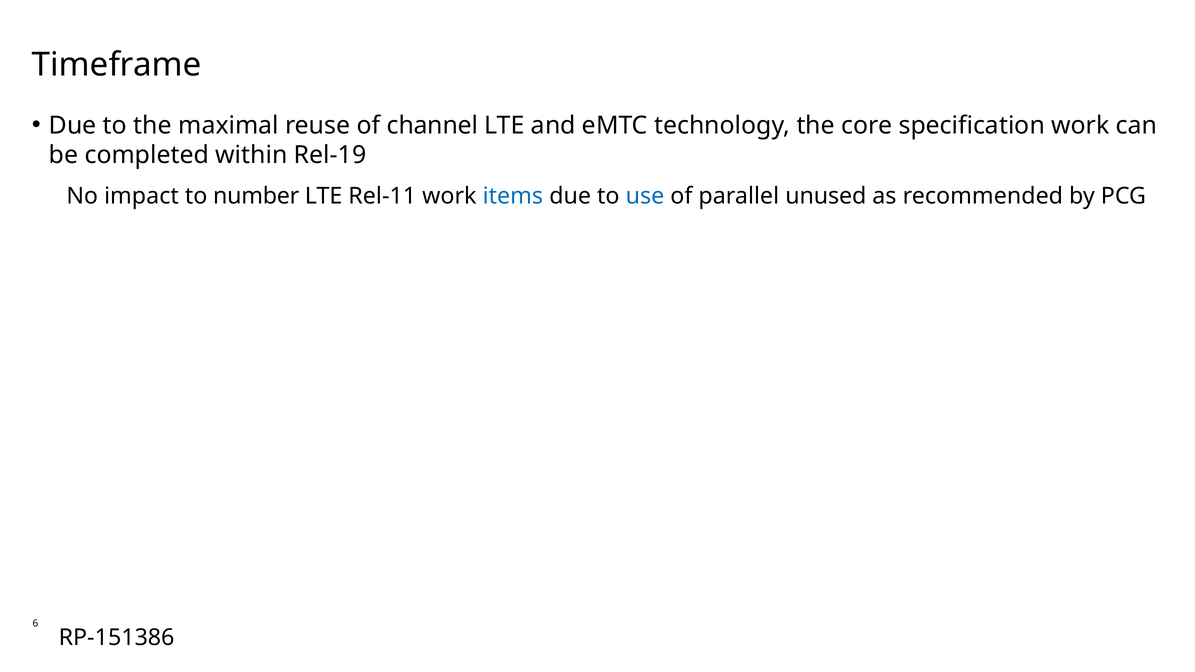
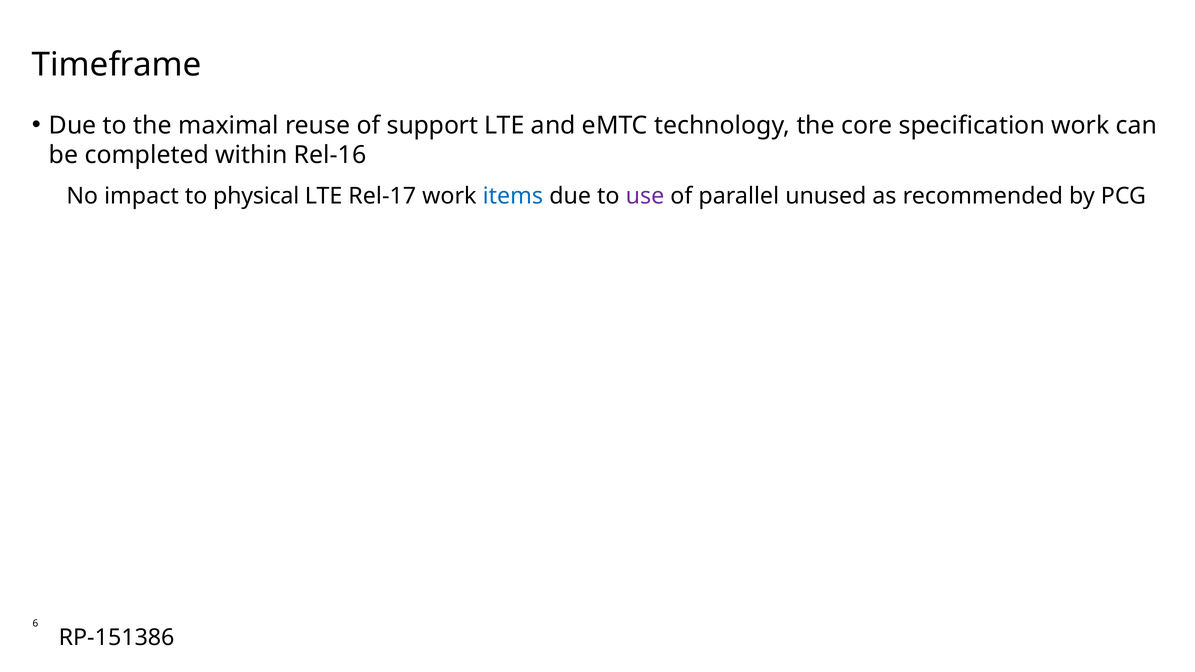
channel: channel -> support (432, 125)
Rel-19: Rel-19 -> Rel-16 (330, 155)
number: number -> physical (256, 196)
Rel-11: Rel-11 -> Rel-17 (382, 196)
use colour: blue -> purple (645, 196)
